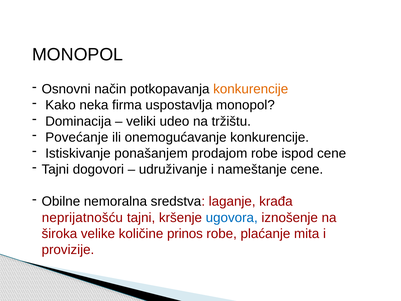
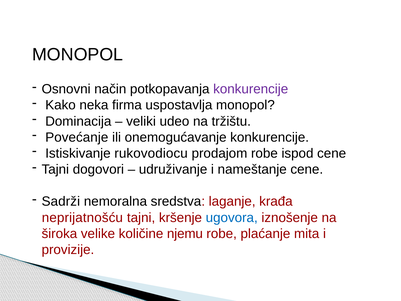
konkurencije colour: orange -> purple (251, 89)
ponašanjem: ponašanjem -> rukovodiocu (151, 153)
Obilne: Obilne -> Sadrži (61, 201)
prinos: prinos -> njemu (185, 233)
